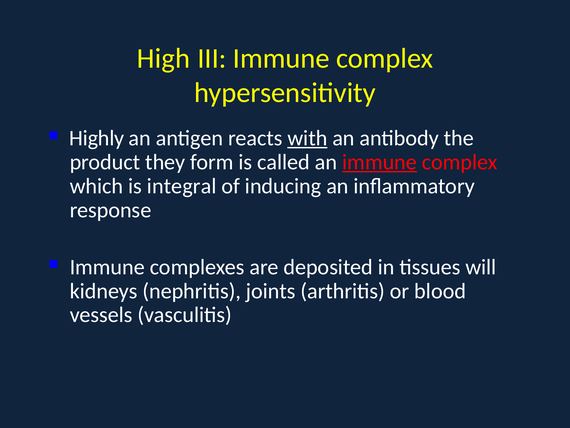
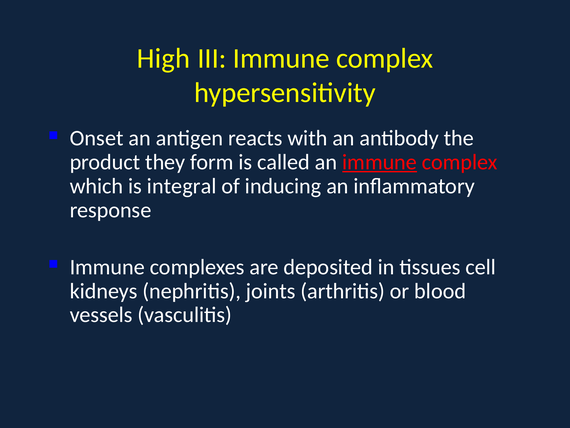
Highly: Highly -> Onset (97, 138)
with underline: present -> none (307, 138)
will: will -> cell (481, 267)
